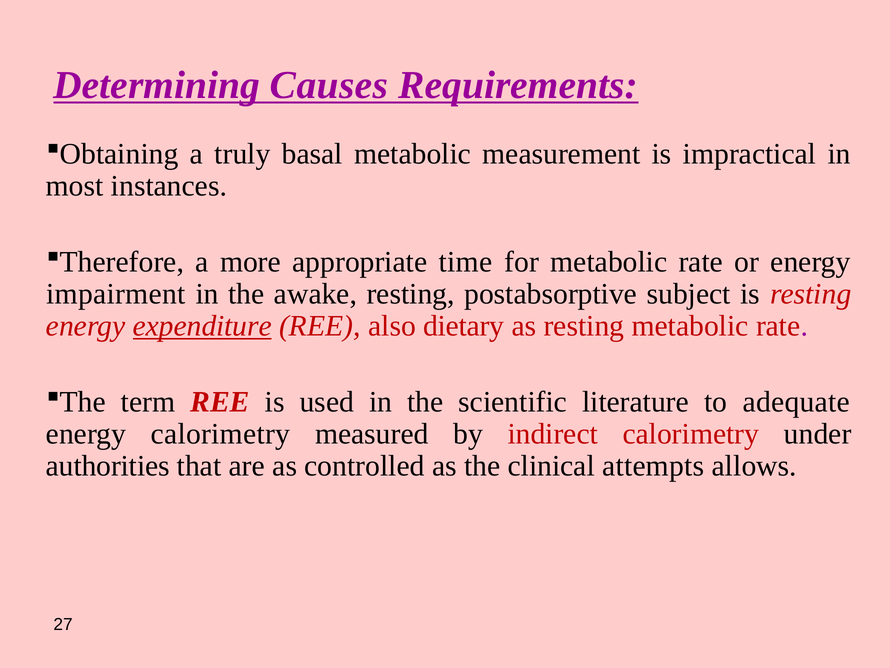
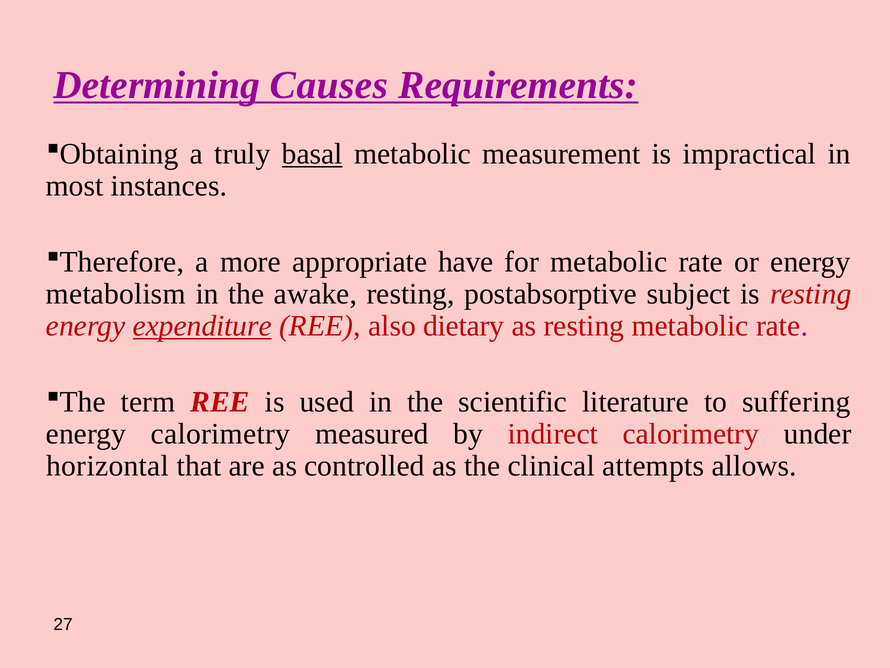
basal underline: none -> present (312, 154)
time: time -> have (466, 262)
impairment: impairment -> metabolism (116, 294)
adequate: adequate -> suffering (796, 402)
authorities: authorities -> horizontal (108, 466)
